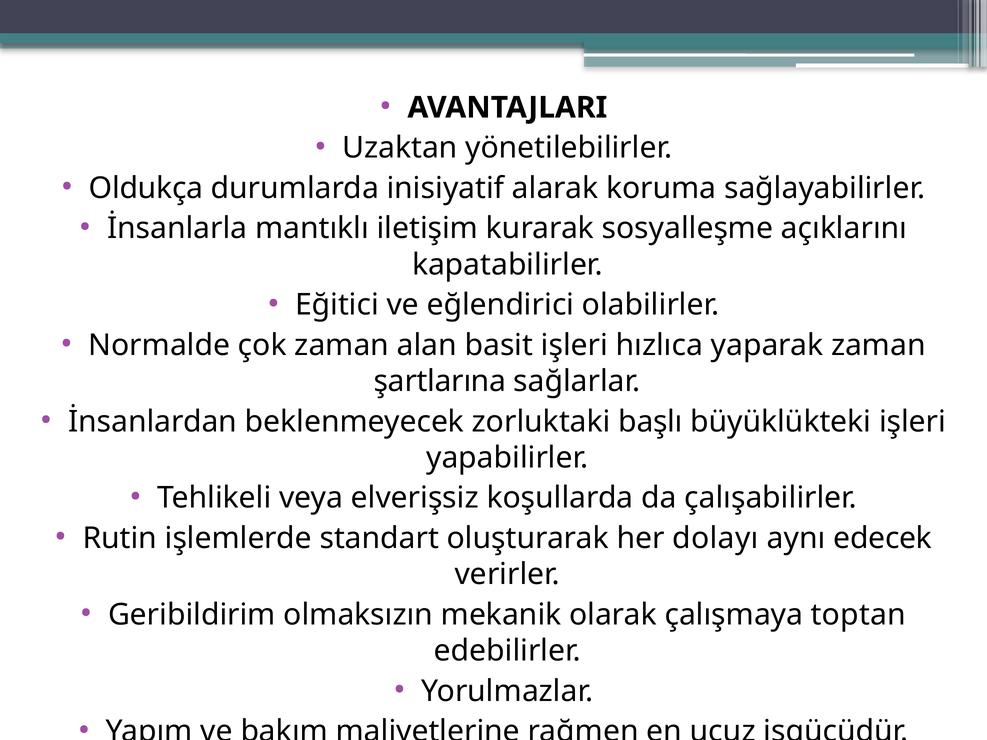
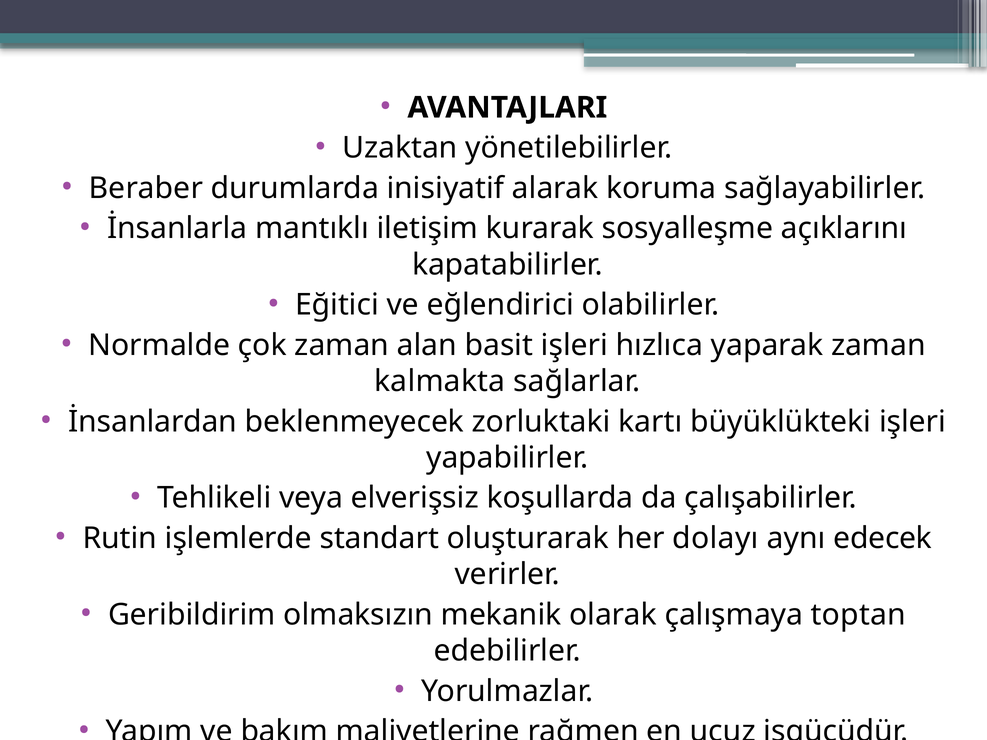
Oldukça: Oldukça -> Beraber (146, 188)
şartlarına: şartlarına -> kalmakta (440, 381)
başlı: başlı -> kartı (650, 422)
